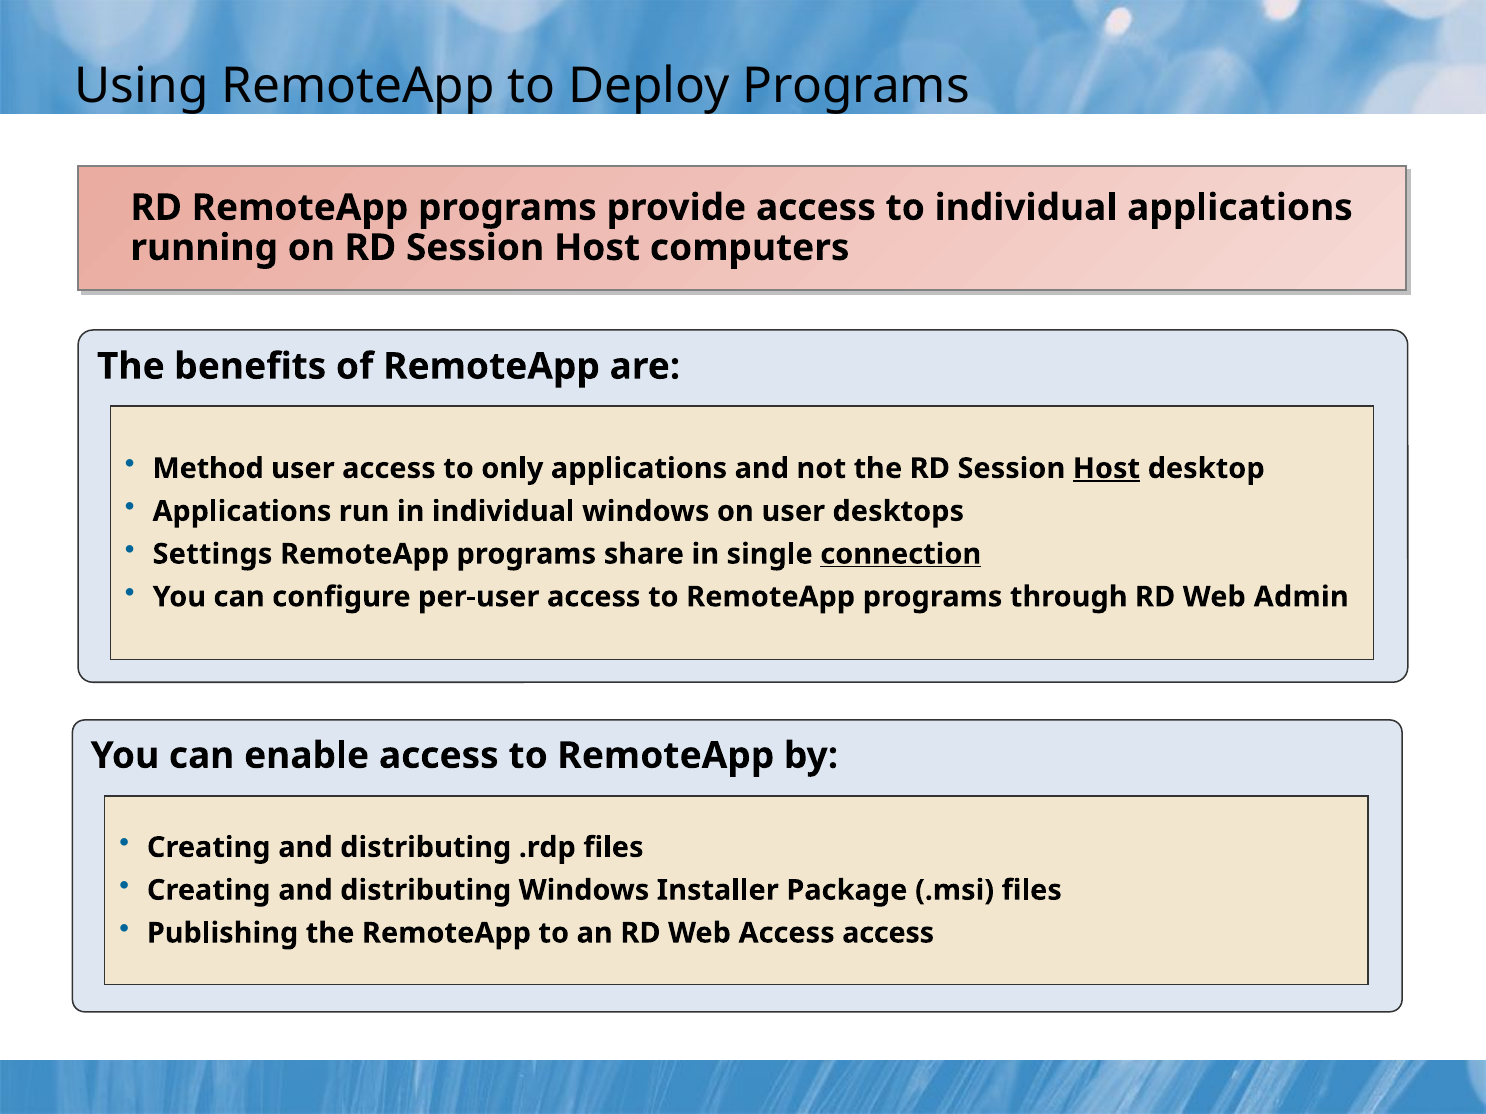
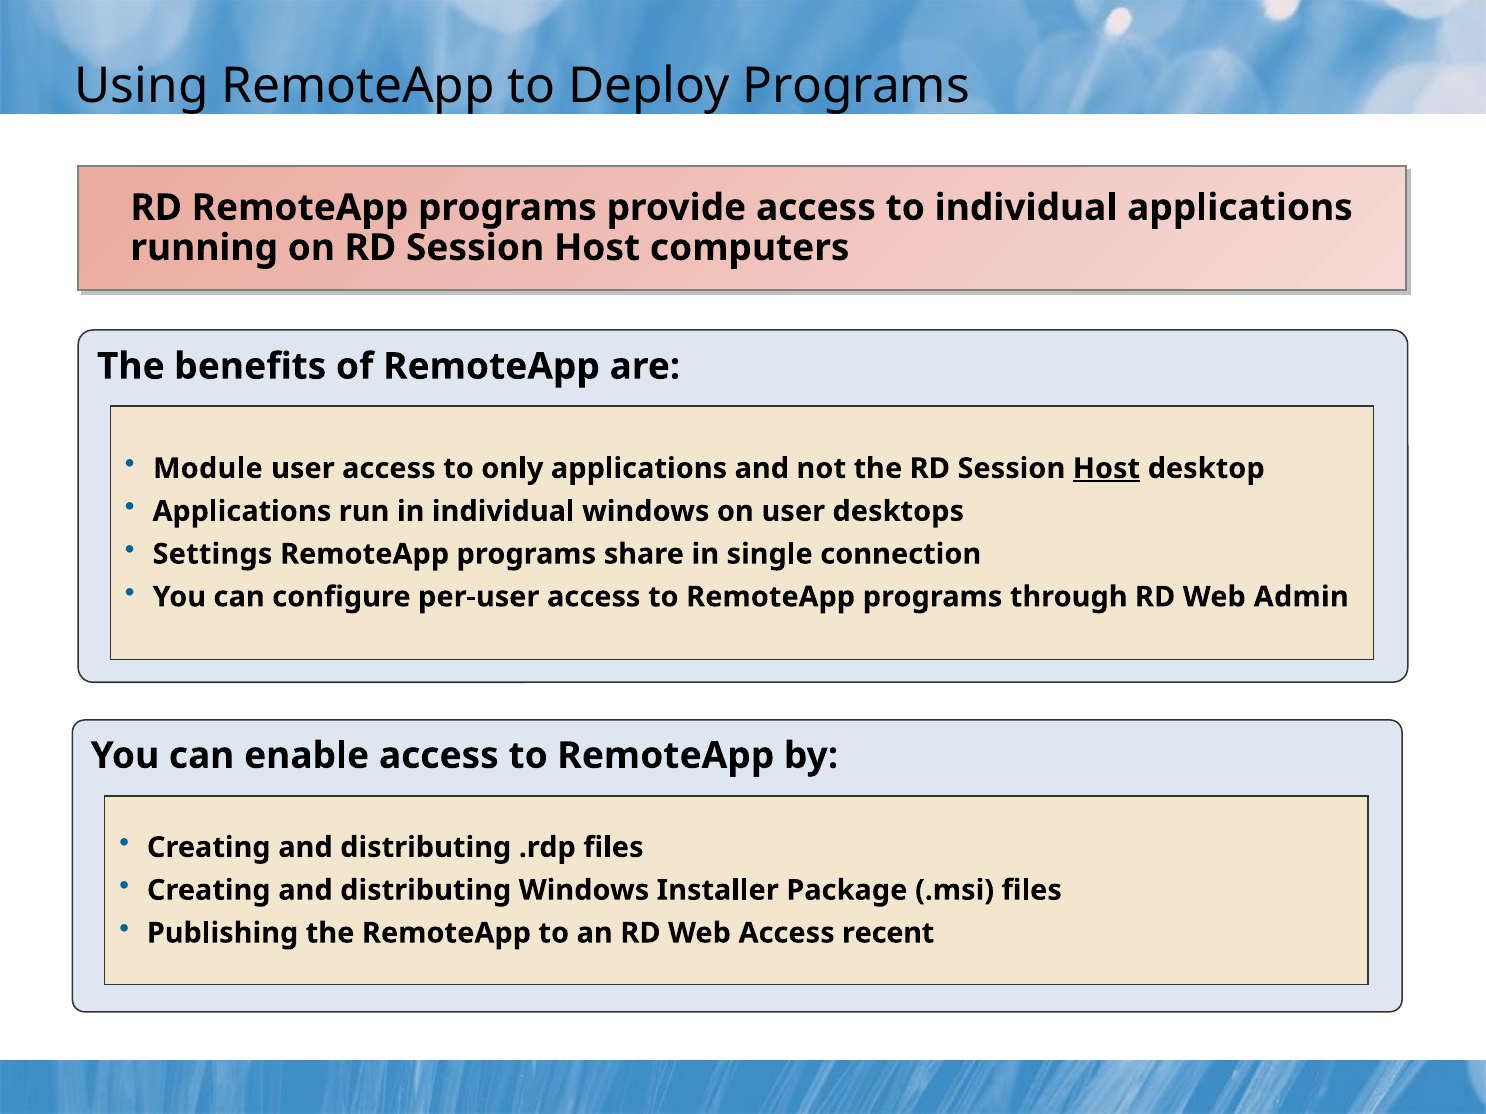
Method: Method -> Module (208, 469)
connection underline: present -> none (901, 554)
Access access: access -> recent (888, 933)
